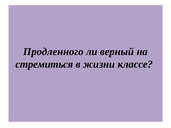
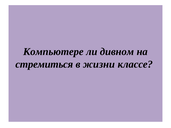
Продленного: Продленного -> Компьютере (53, 52)
верный: верный -> дивном (117, 52)
